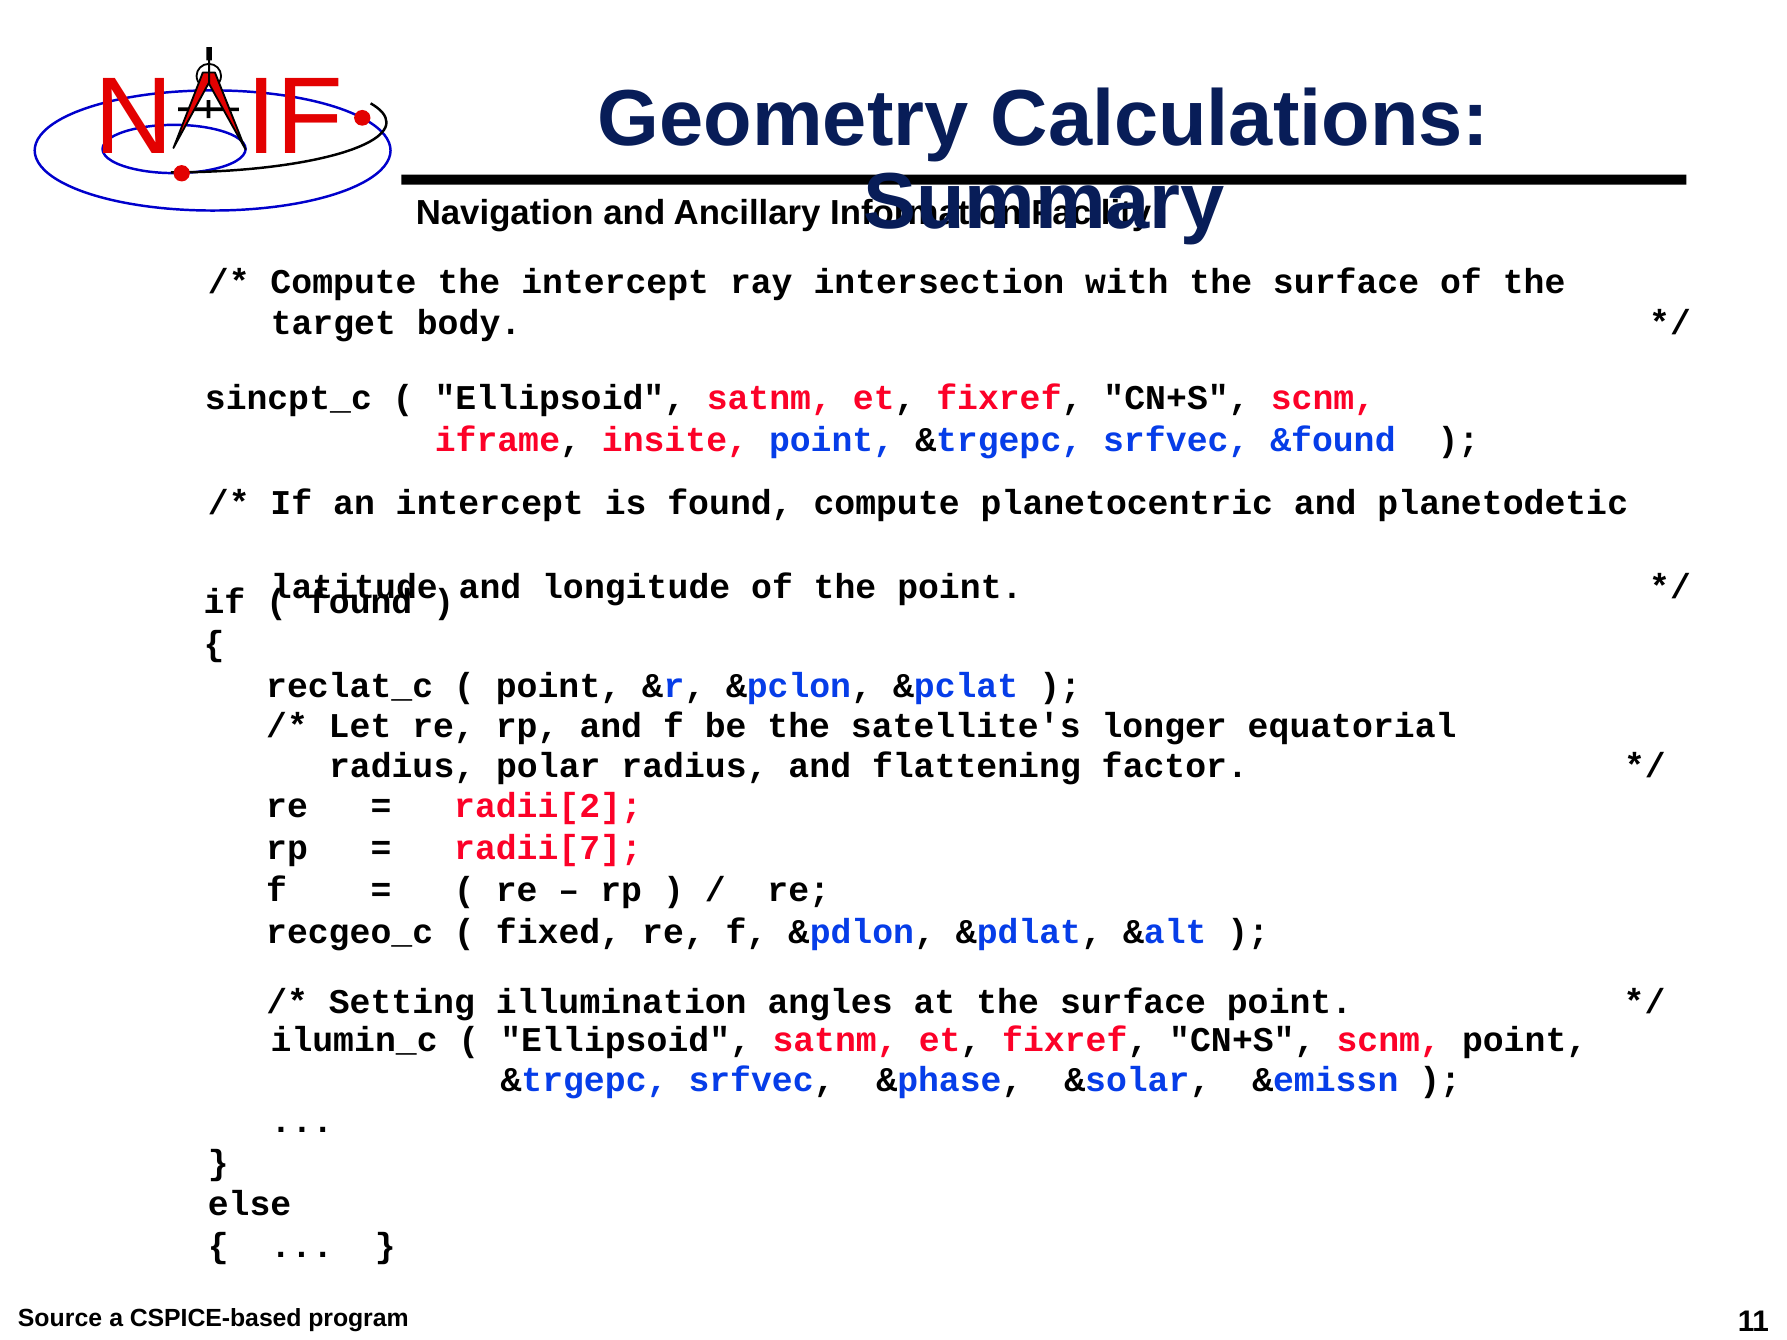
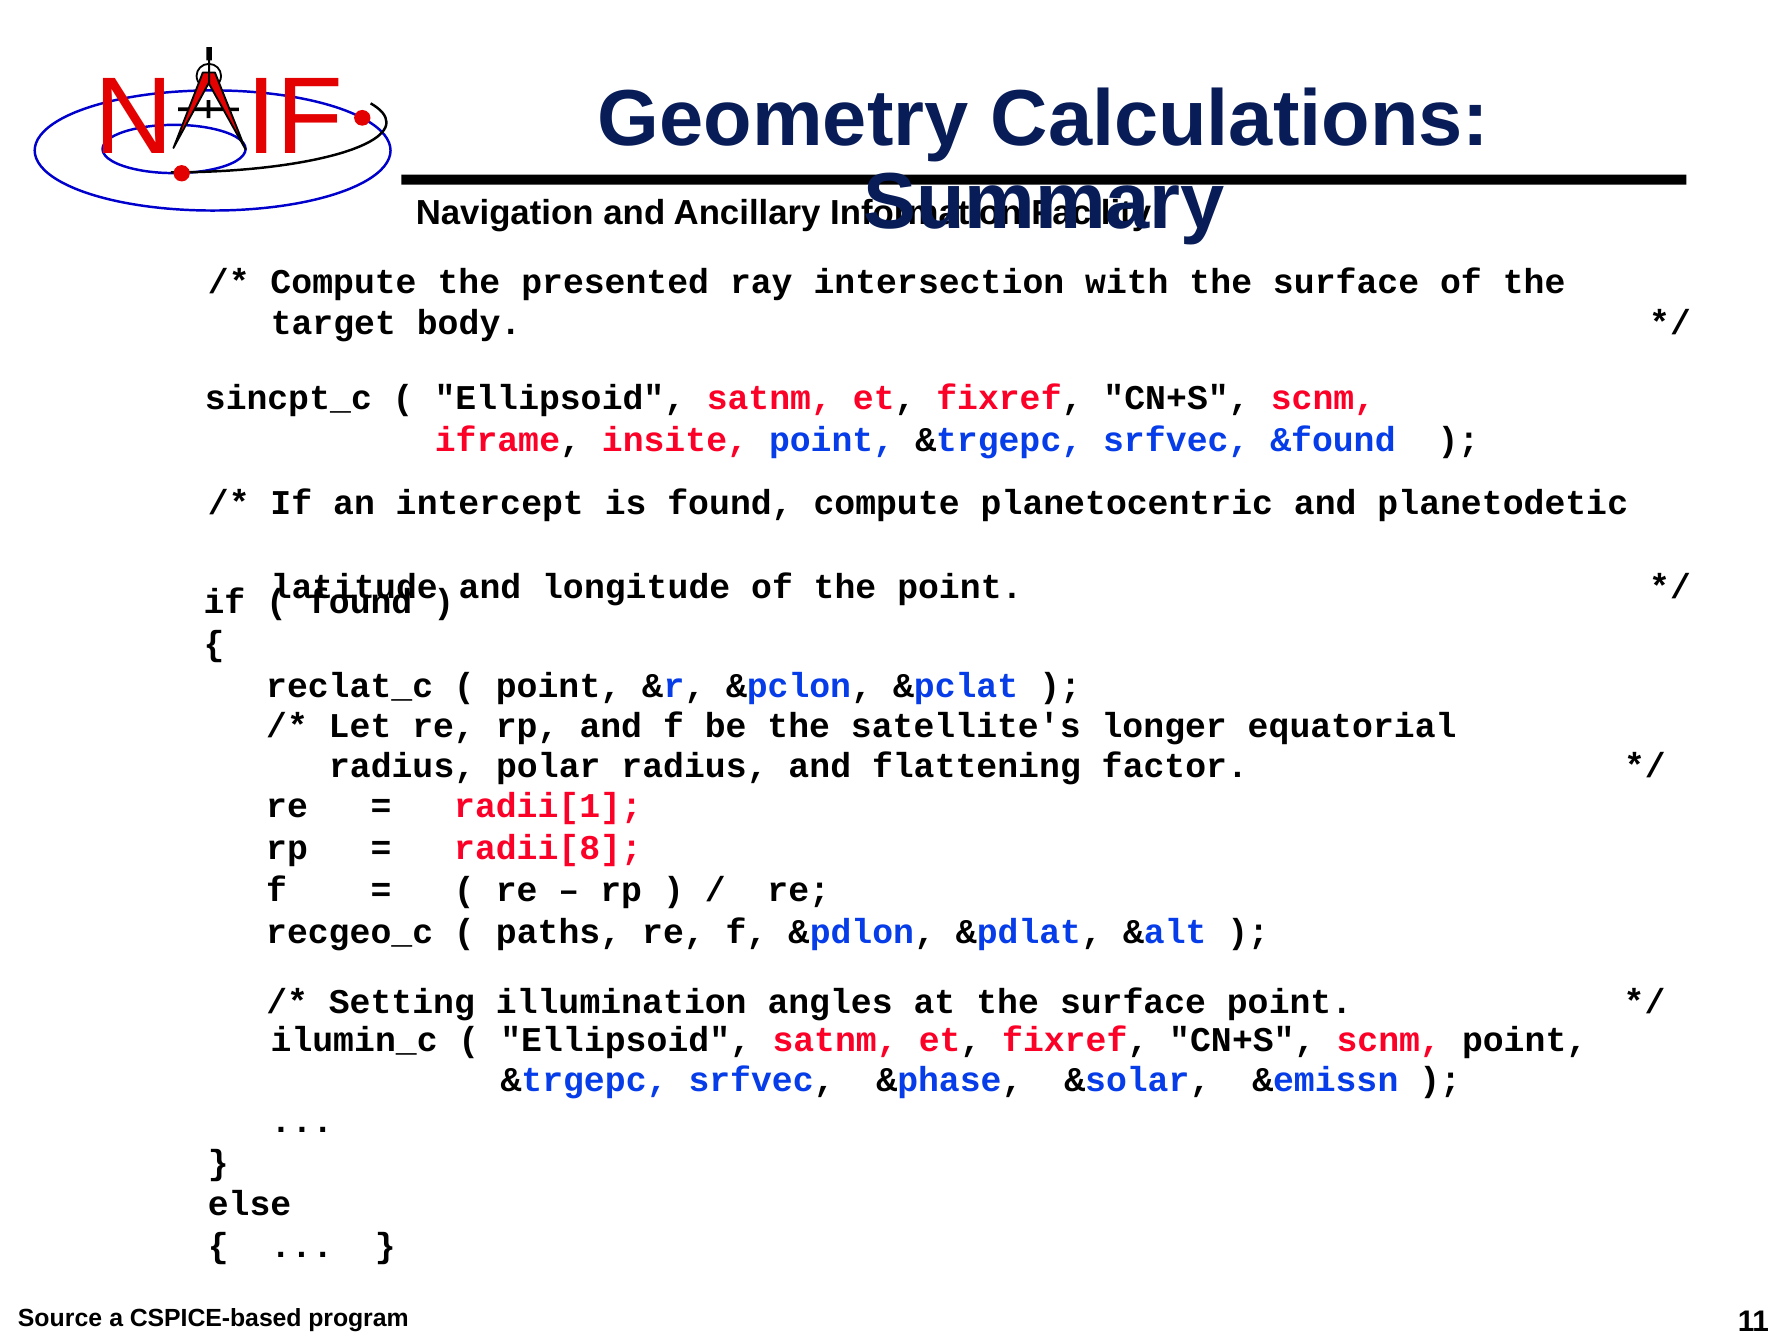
the intercept: intercept -> presented (615, 282)
radii[2: radii[2 -> radii[1 (548, 807)
radii[7: radii[7 -> radii[8 (548, 848)
fixed: fixed -> paths (559, 932)
